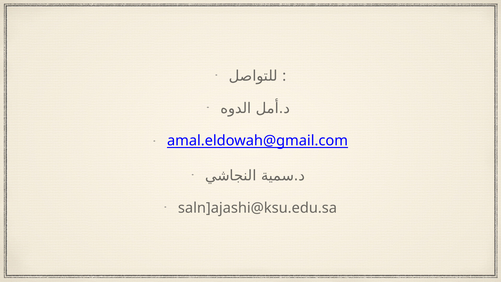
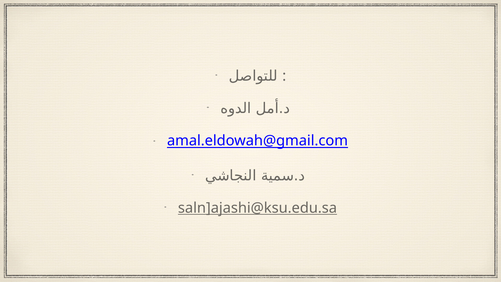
saln]ajashi@ksu.edu.sa underline: none -> present (257, 208)
